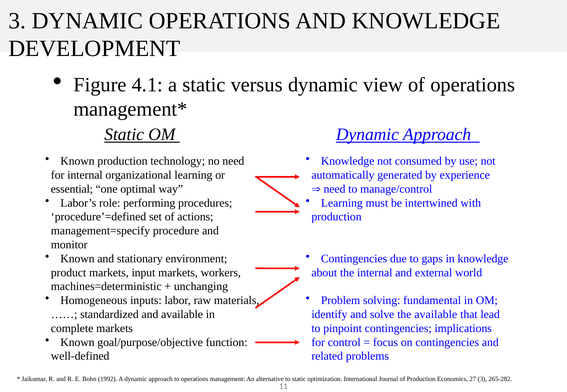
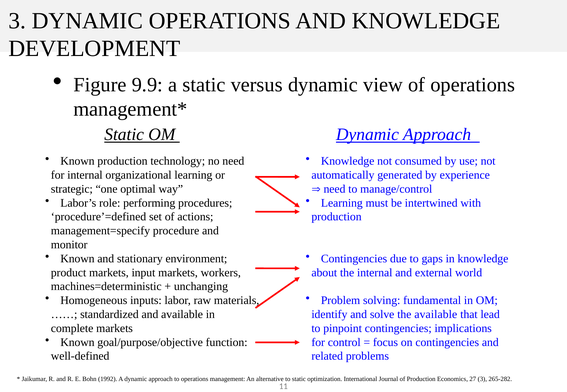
4.1: 4.1 -> 9.9 (147, 85)
essential: essential -> strategic (72, 189)
